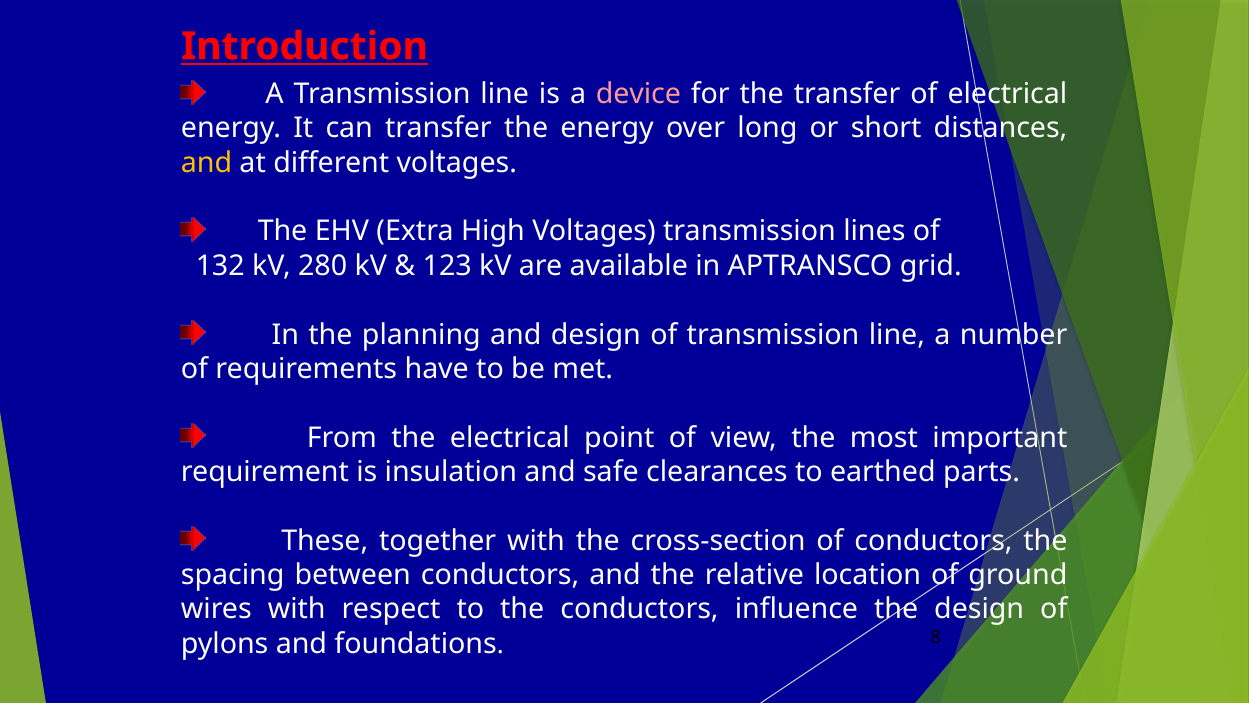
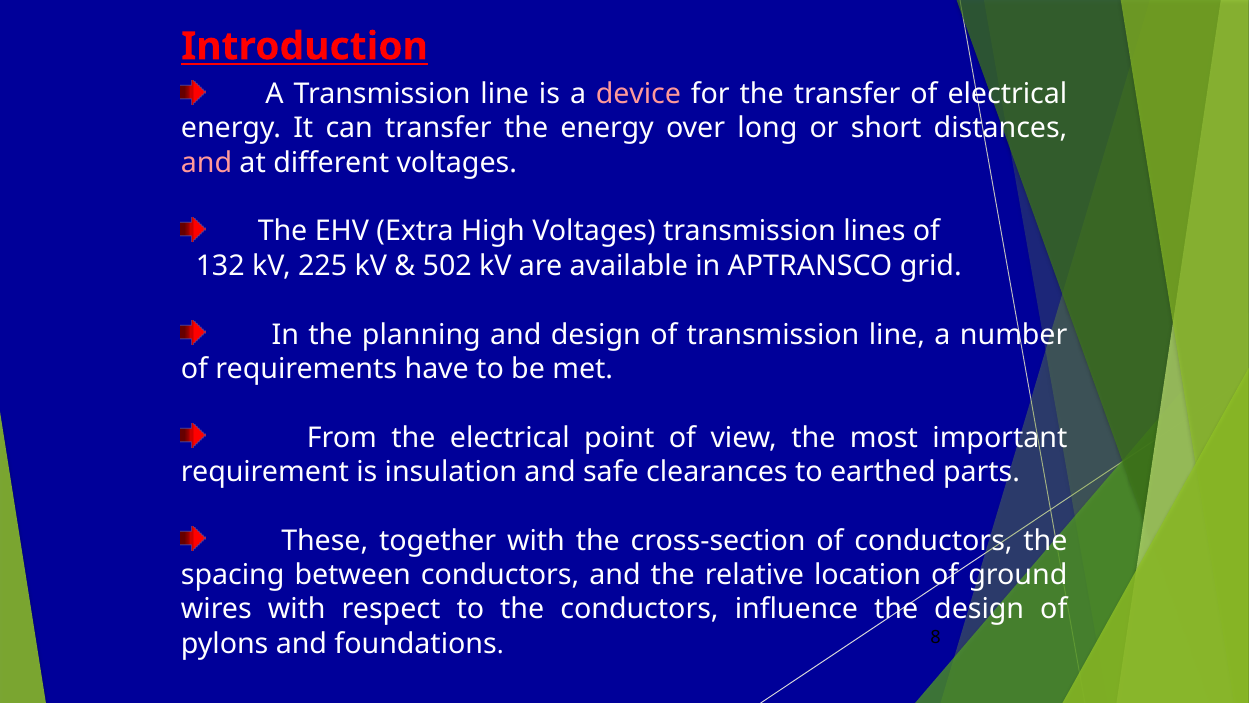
and colour: yellow -> pink (207, 163)
280: 280 -> 225 (323, 266)
123: 123 -> 502 (447, 266)
